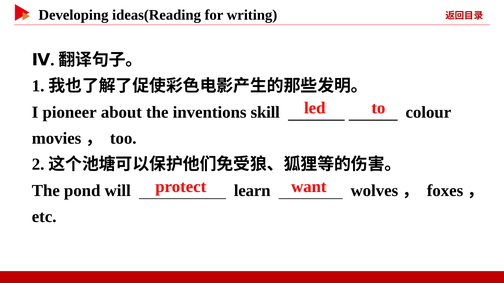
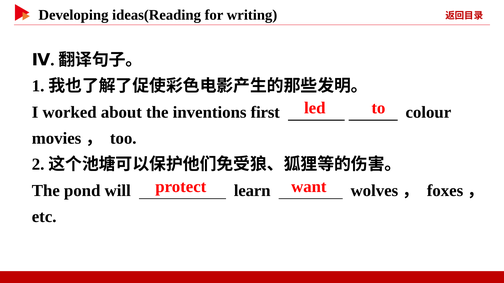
pioneer: pioneer -> worked (70, 112)
skill: skill -> first (265, 112)
